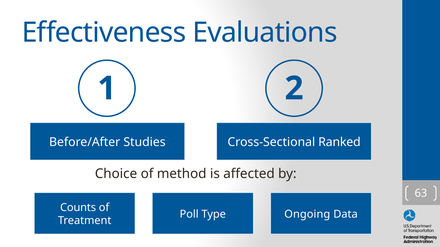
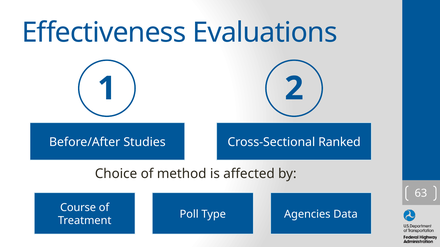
Counts: Counts -> Course (78, 208)
Ongoing: Ongoing -> Agencies (307, 215)
